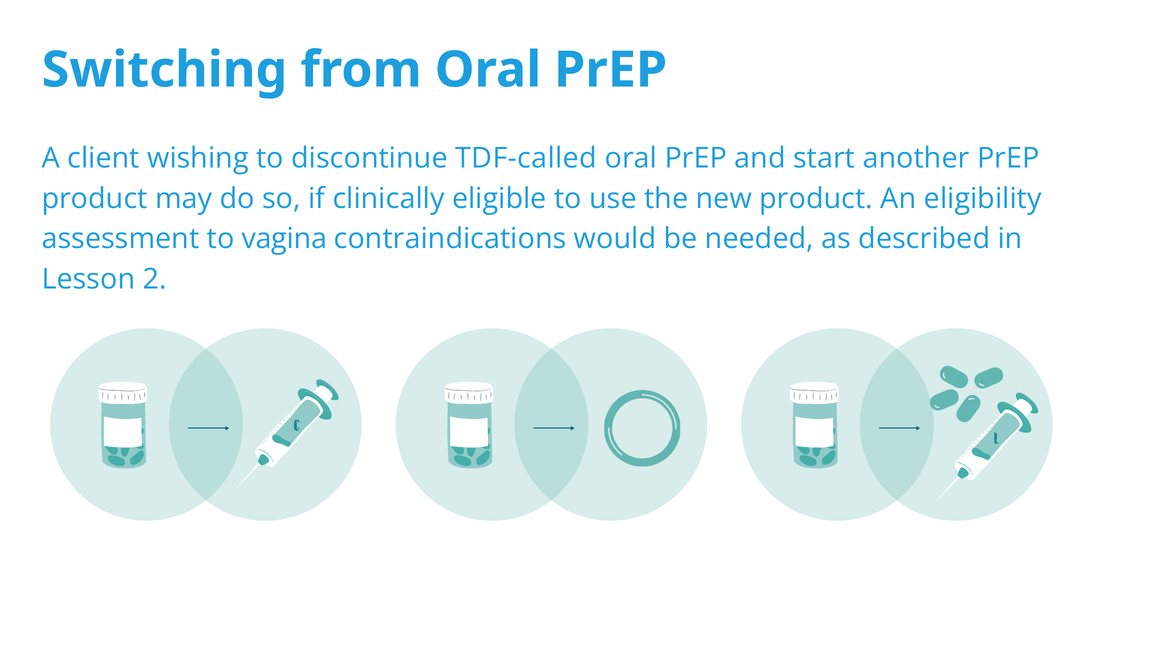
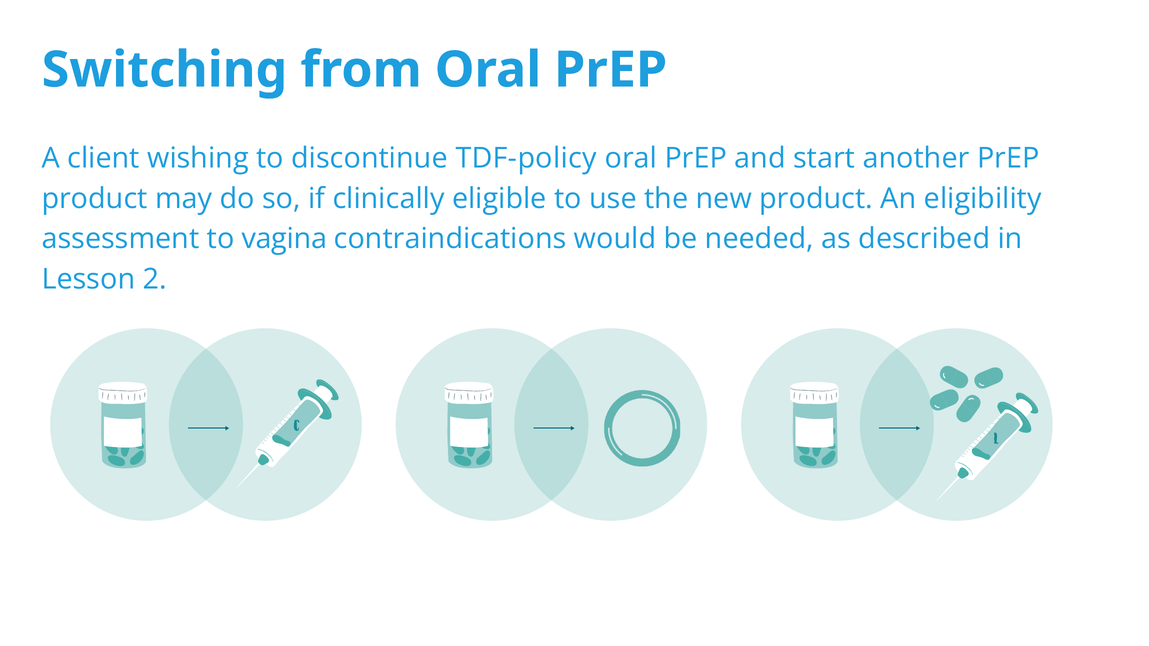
TDF-called: TDF-called -> TDF-policy (526, 158)
